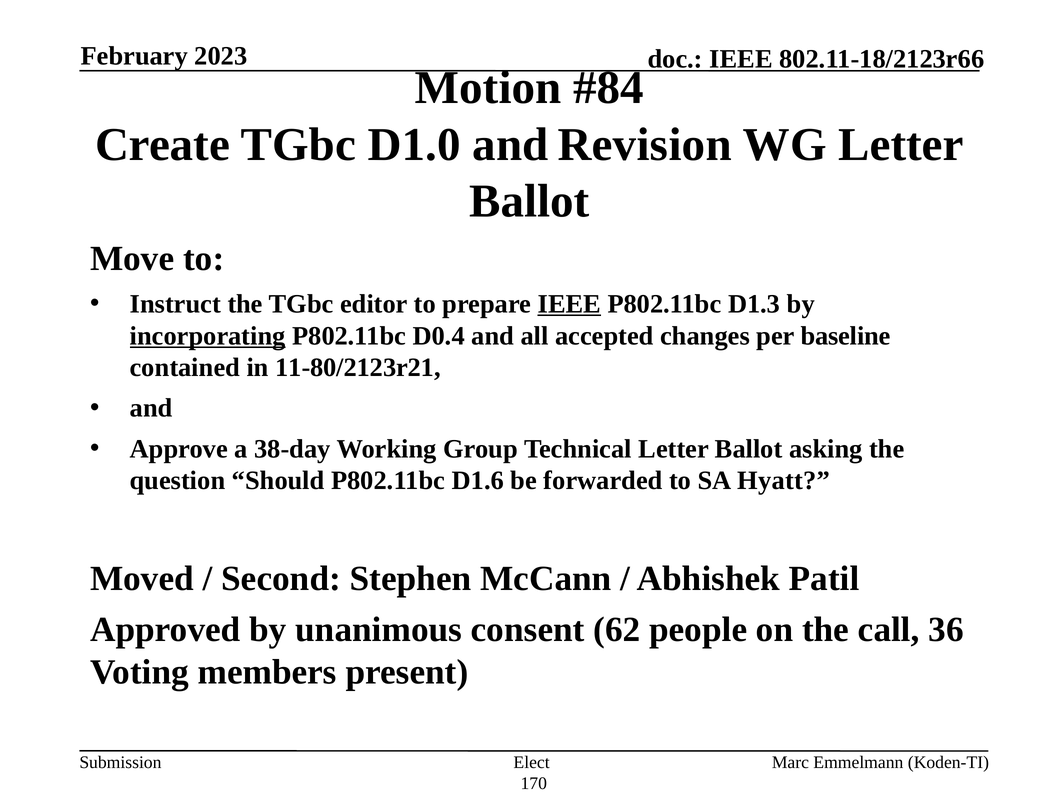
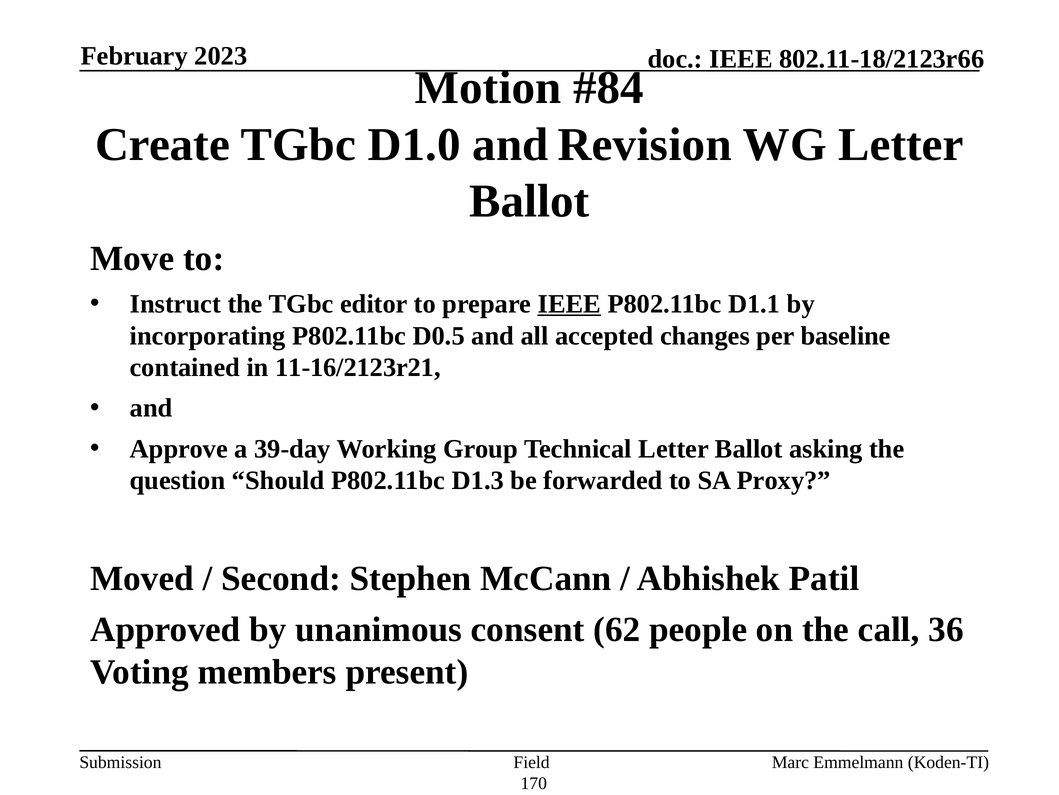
D1.3: D1.3 -> D1.1 (754, 304)
incorporating underline: present -> none (208, 335)
D0.4: D0.4 -> D0.5 (439, 335)
11-80/2123r21: 11-80/2123r21 -> 11-16/2123r21 (358, 367)
38-day: 38-day -> 39-day (292, 448)
D1.6: D1.6 -> D1.3 (478, 480)
Hyatt: Hyatt -> Proxy (784, 480)
Elect: Elect -> Field (532, 762)
